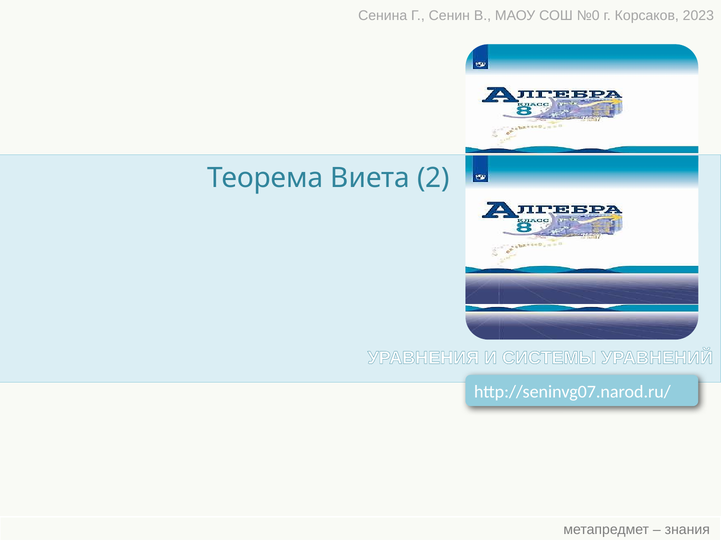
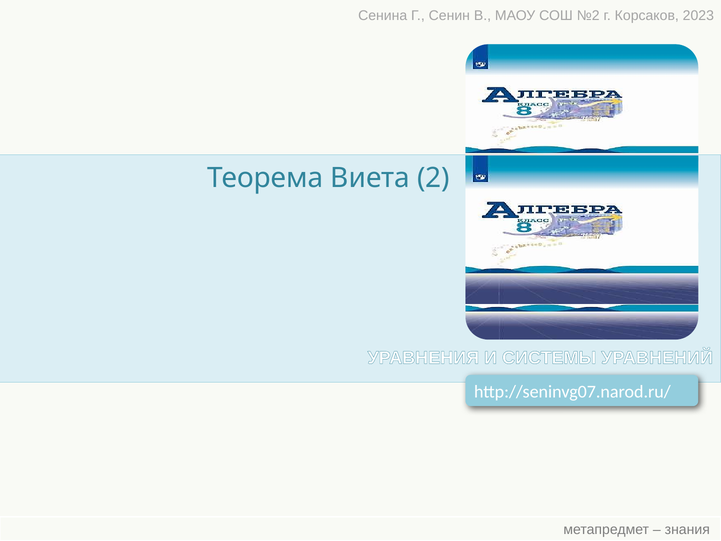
№0: №0 -> №2 (588, 16)
